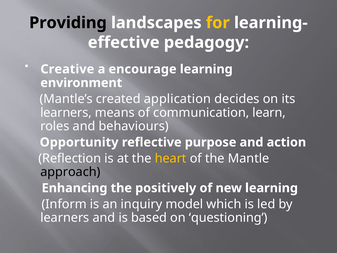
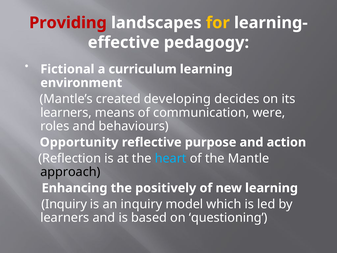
Providing colour: black -> red (68, 23)
Creative: Creative -> Fictional (67, 69)
encourage: encourage -> curriculum (143, 69)
application: application -> developing (177, 99)
learn: learn -> were (269, 112)
heart colour: yellow -> light blue (171, 158)
Inform: Inform -> Inquiry (64, 204)
